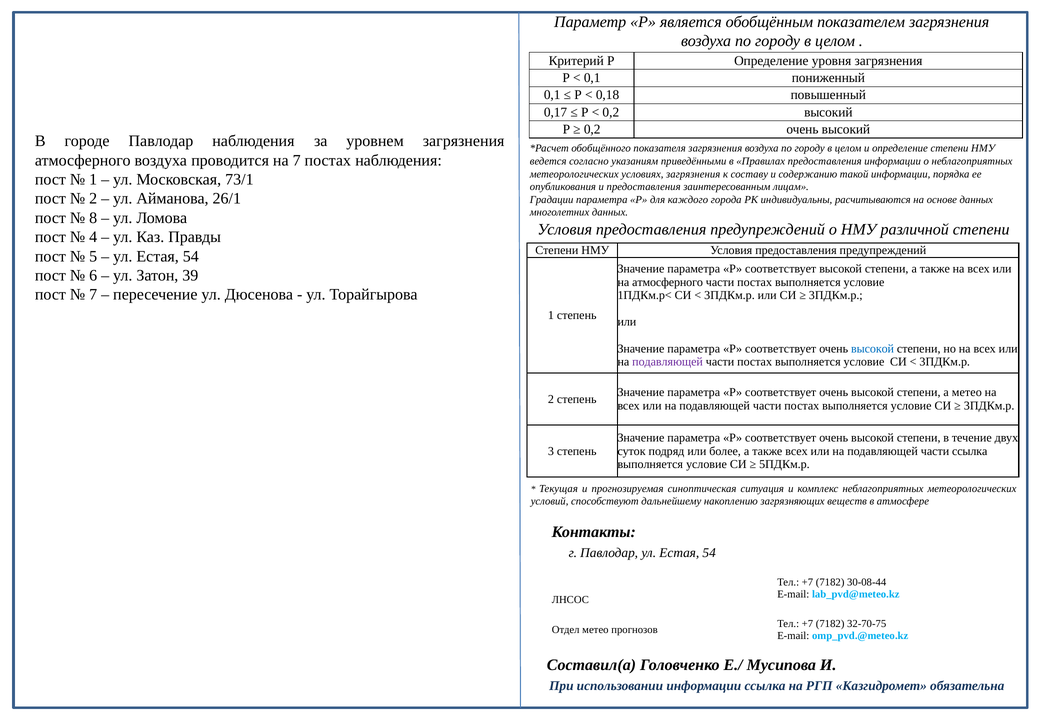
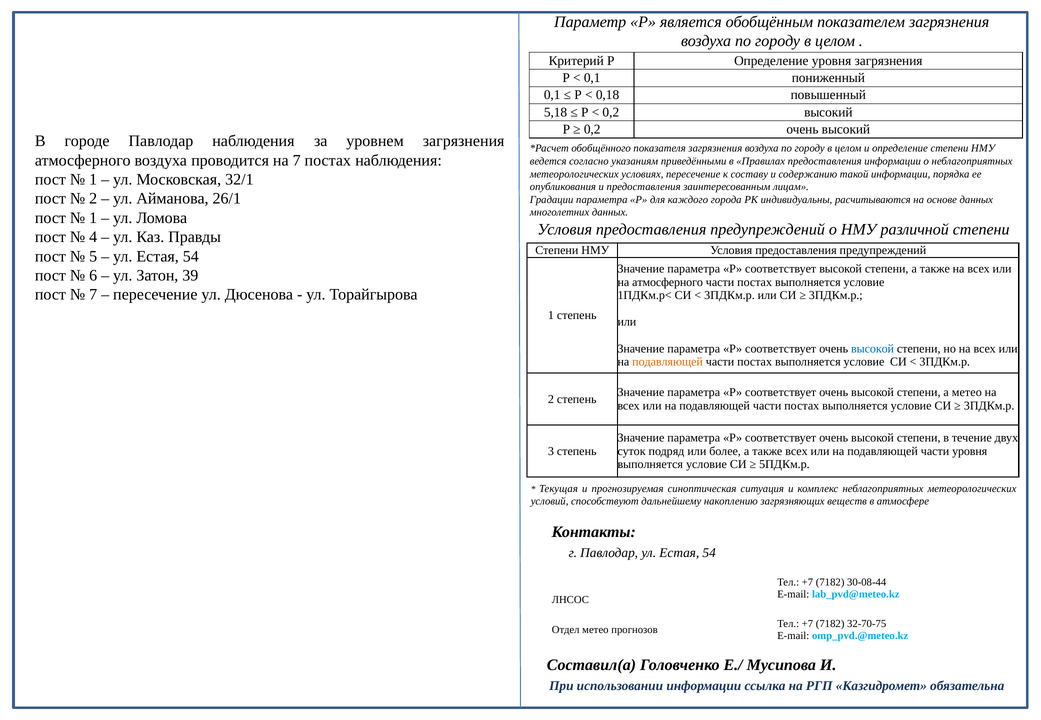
0,17: 0,17 -> 5,18 (556, 112)
условиях загрязнения: загрязнения -> пересечение (693, 174)
73/1: 73/1 -> 32/1 (239, 180)
8: 8 -> 1 (93, 218)
подавляющей colour: purple -> orange (668, 362)
части ссылка: ссылка -> уровня (970, 452)
